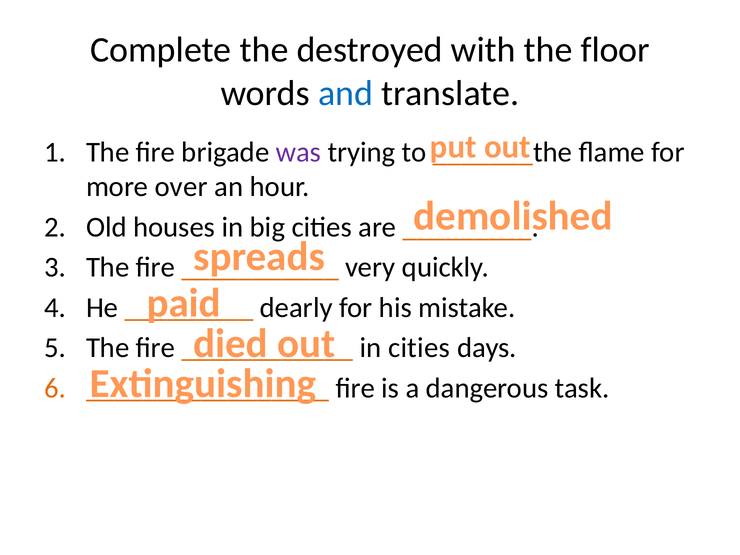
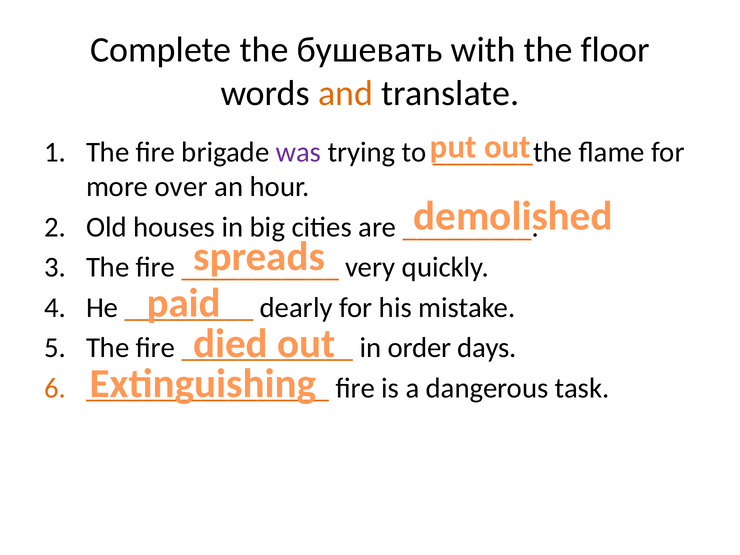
destroyed: destroyed -> бушевать (370, 50)
and colour: blue -> orange (346, 93)
in cities: cities -> order (419, 348)
